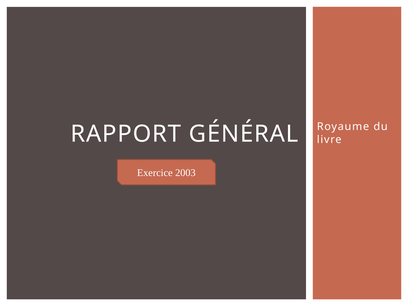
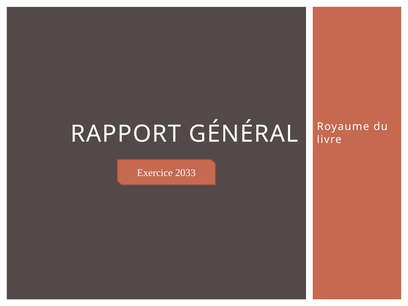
2003: 2003 -> 2033 (185, 173)
